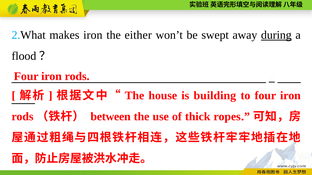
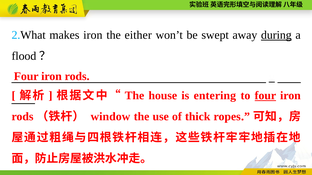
building: building -> entering (215, 96)
four underline: none -> present (265, 96)
between: between -> window (110, 117)
